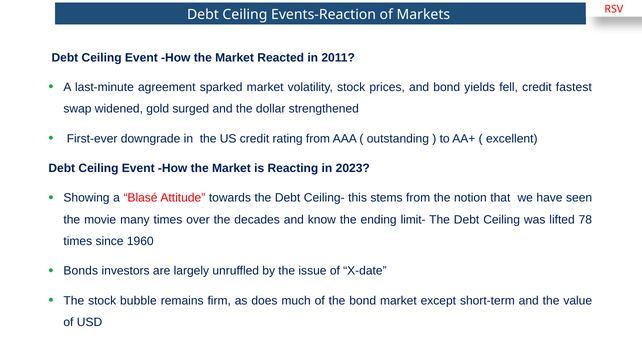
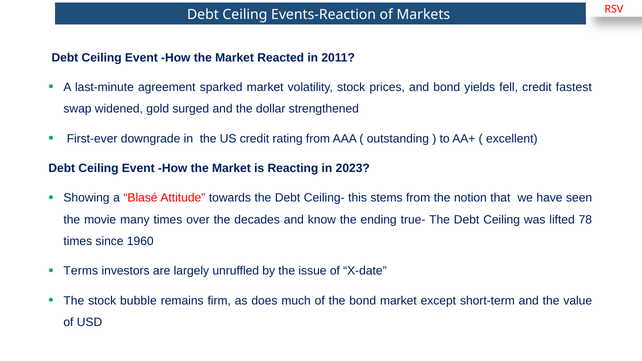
limit-: limit- -> true- (413, 220)
Bonds: Bonds -> Terms (81, 271)
